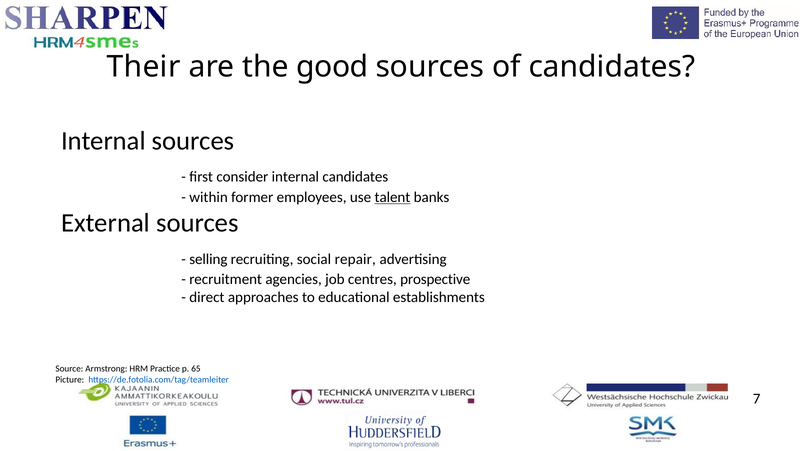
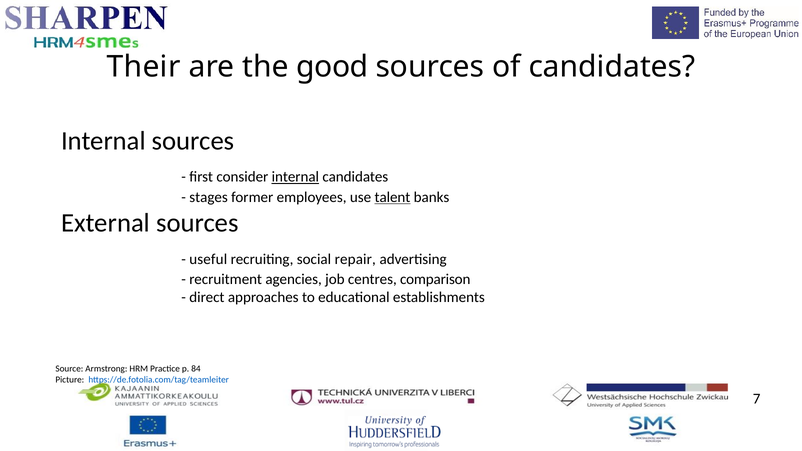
internal underline: none -> present (295, 177)
within: within -> stages (209, 197)
selling: selling -> useful (208, 259)
prospective: prospective -> comparison (435, 280)
65: 65 -> 84 (196, 369)
